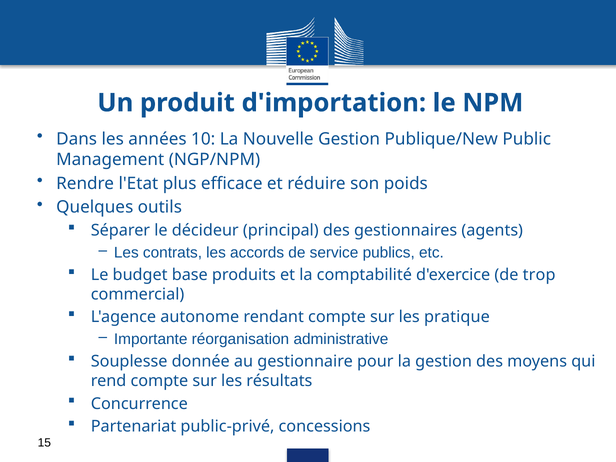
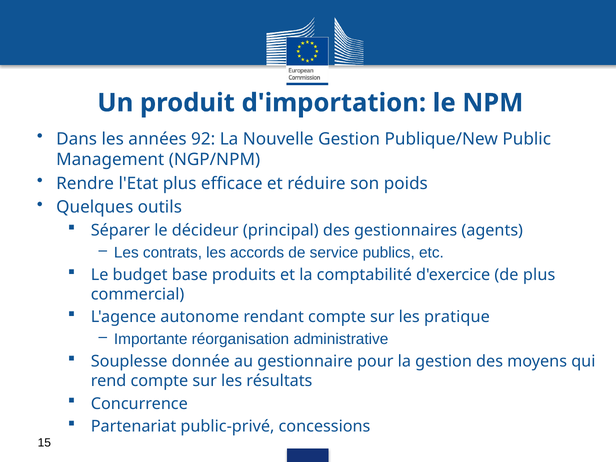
10: 10 -> 92 (203, 139)
de trop: trop -> plus (539, 275)
